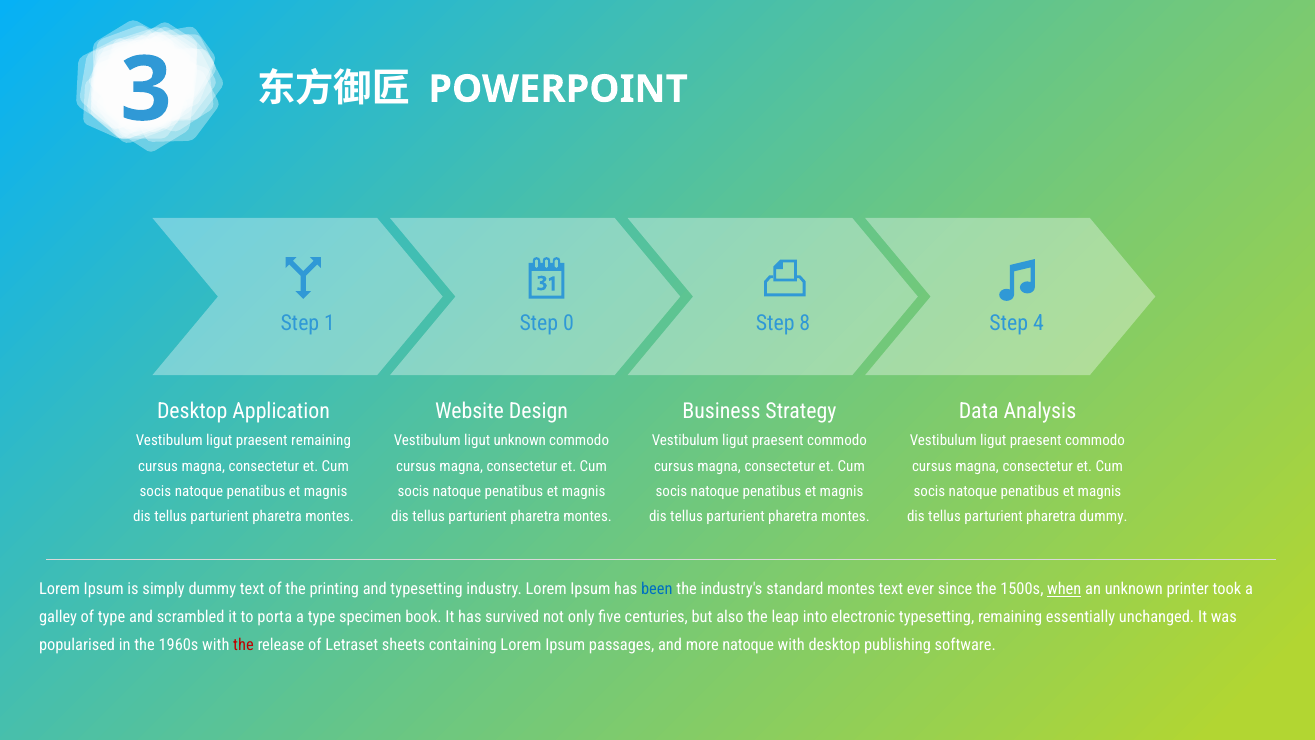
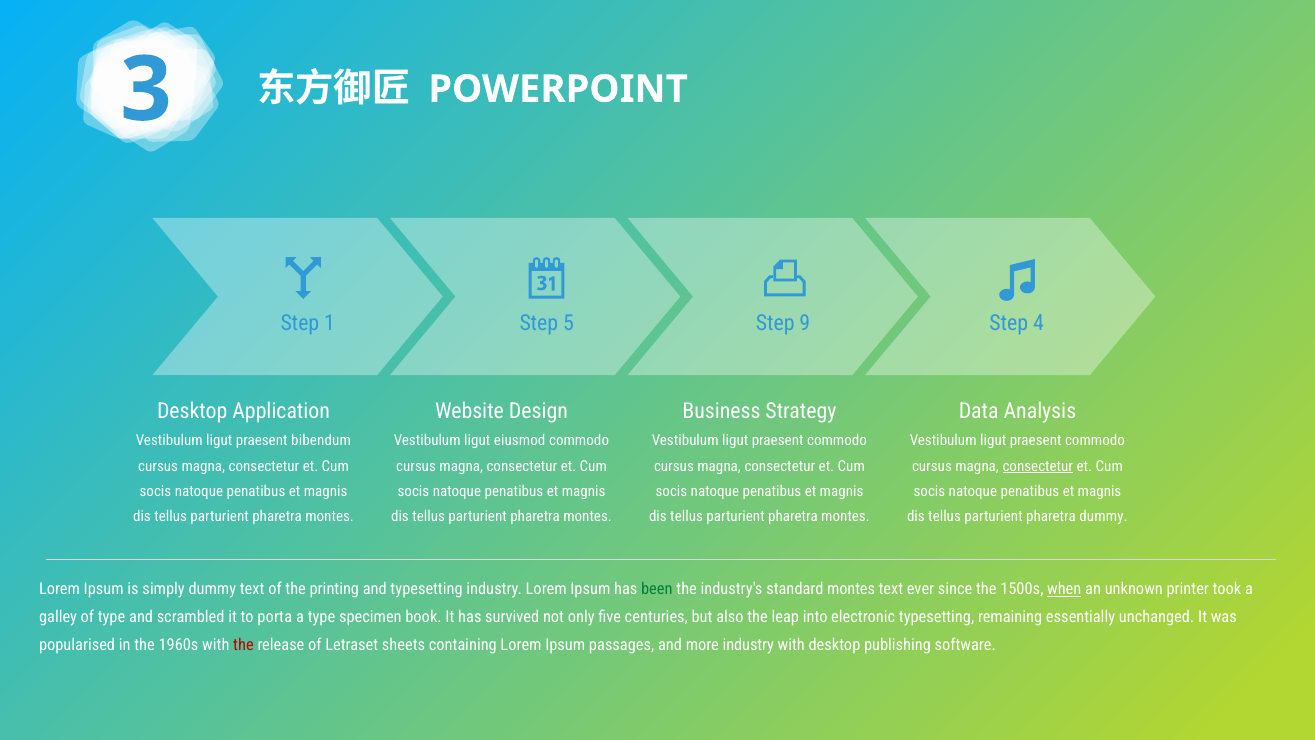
0: 0 -> 5 (569, 324)
8: 8 -> 9 (805, 324)
praesent remaining: remaining -> bibendum (321, 441)
ligut unknown: unknown -> eiusmod (520, 441)
consectetur underline: none -> present (1038, 466)
been colour: blue -> green (657, 589)
more natoque: natoque -> industry (748, 644)
